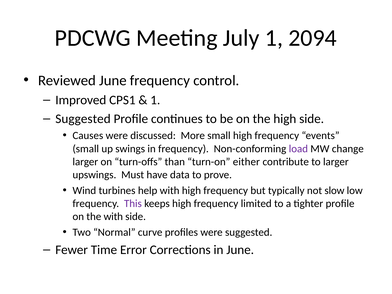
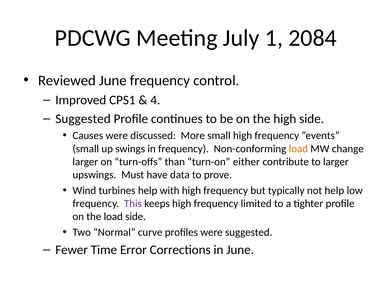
2094: 2094 -> 2084 (313, 38)
1: 1 -> 4 (155, 100)
load colour: purple -> orange (298, 149)
not slow: slow -> help (334, 190)
the with: with -> load (113, 217)
